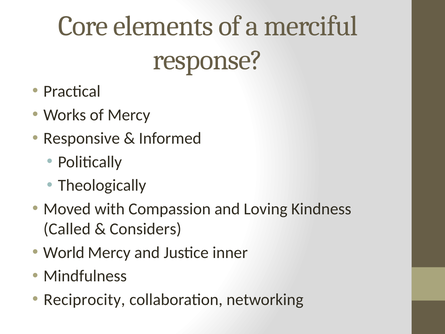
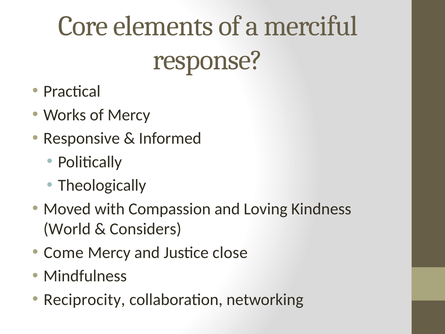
Called: Called -> World (67, 229)
World: World -> Come (64, 252)
inner: inner -> close (230, 252)
